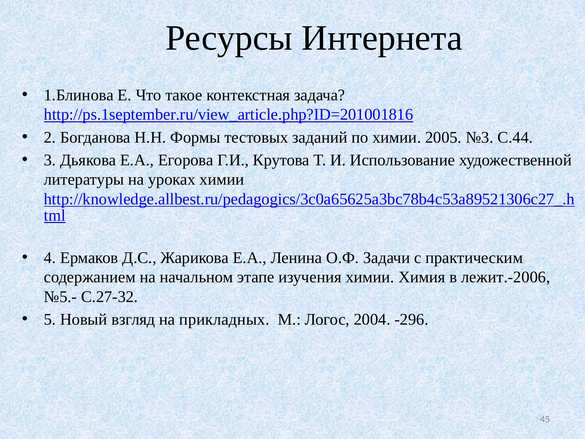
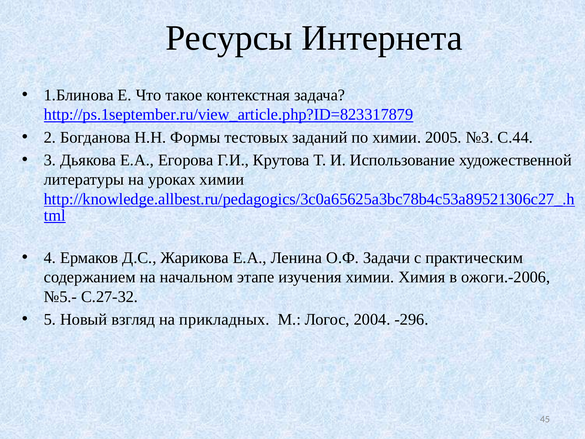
http://ps.1september.ru/view_article.php?ID=201001816: http://ps.1september.ru/view_article.php?ID=201001816 -> http://ps.1september.ru/view_article.php?ID=823317879 (229, 114)
лежит.-2006: лежит.-2006 -> ожоги.-2006 (506, 277)
